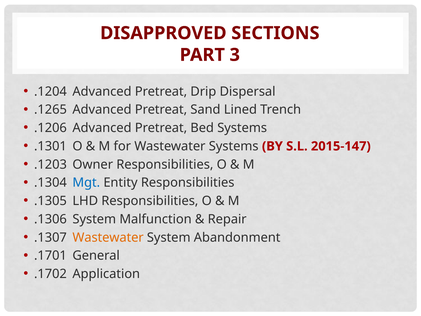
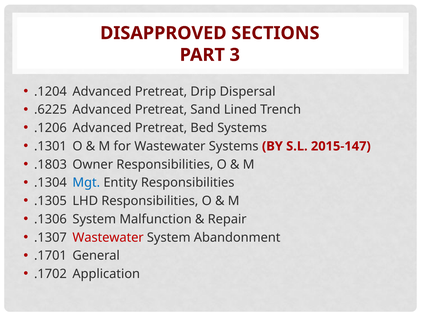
.1265: .1265 -> .6225 (50, 110)
.1203: .1203 -> .1803 (50, 164)
Wastewater colour: orange -> red (108, 237)
